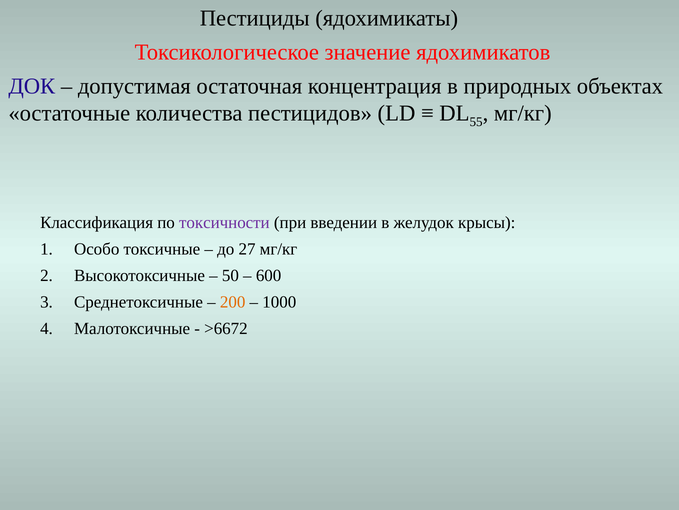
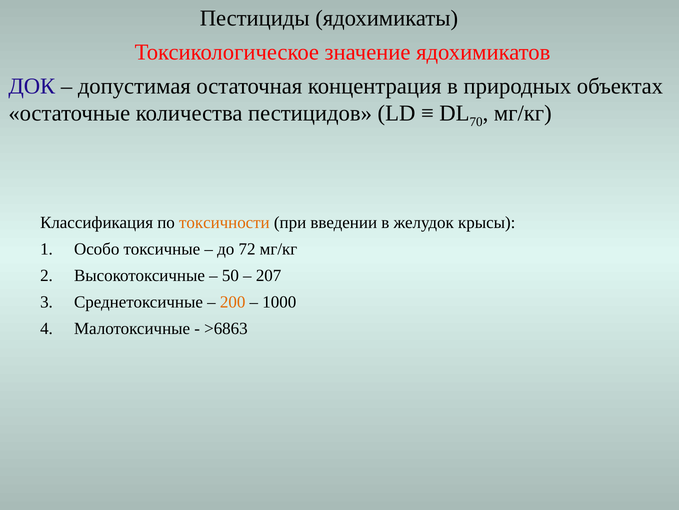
55: 55 -> 70 (476, 122)
токсичности colour: purple -> orange (224, 222)
27: 27 -> 72 (247, 249)
600: 600 -> 207 (269, 275)
>6672: >6672 -> >6863 (226, 328)
